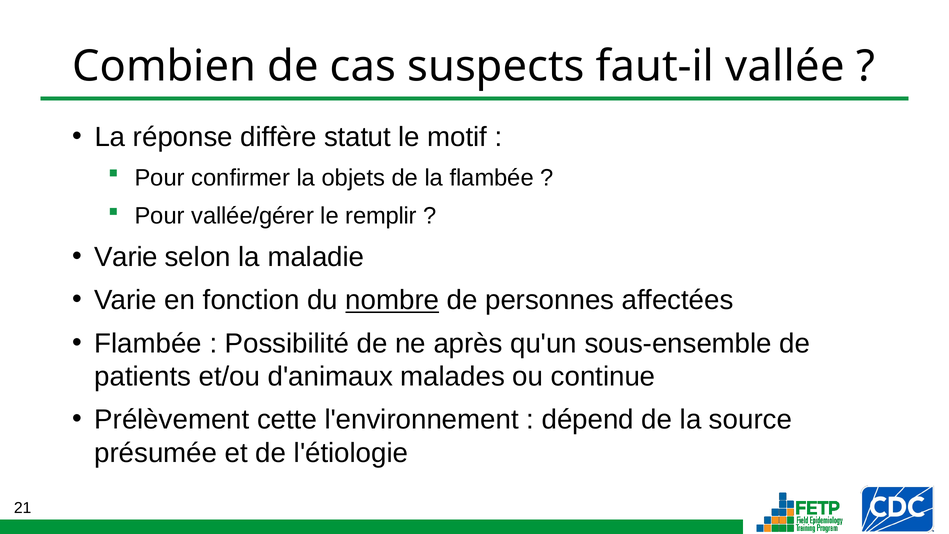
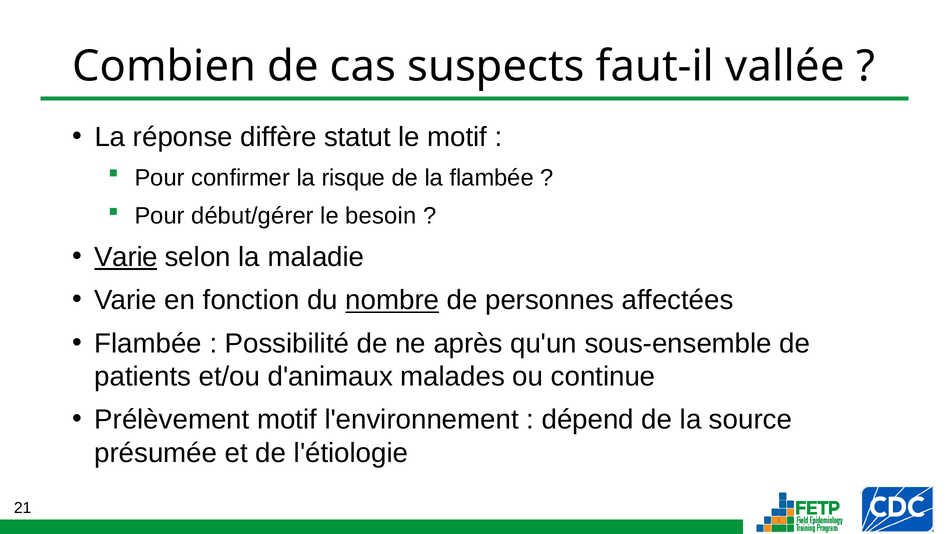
objets: objets -> risque (353, 178)
vallée/gérer: vallée/gérer -> début/gérer (253, 216)
remplir: remplir -> besoin (381, 216)
Varie underline: none -> present (126, 257)
Prélèvement cette: cette -> motif (287, 420)
